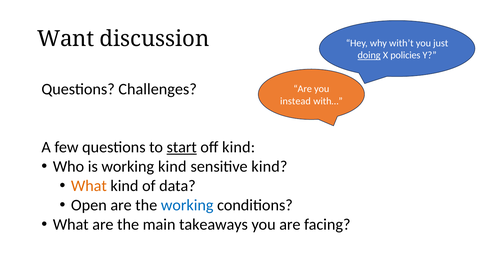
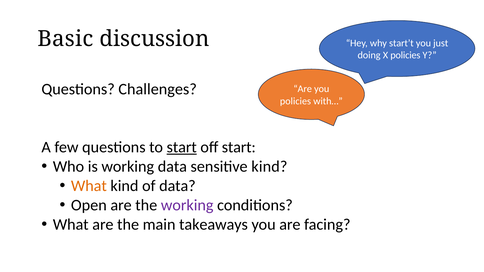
Want: Want -> Basic (65, 39)
with’t: with’t -> start’t (401, 43)
doing underline: present -> none (369, 55)
instead: instead -> policies (295, 101)
off kind: kind -> start (239, 147)
working kind: kind -> data (172, 167)
working colour: blue -> purple (187, 205)
